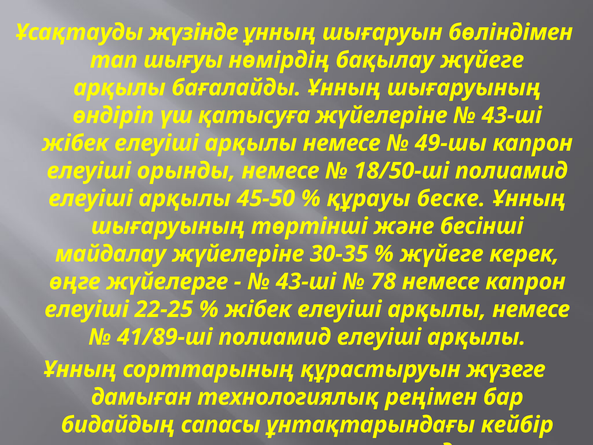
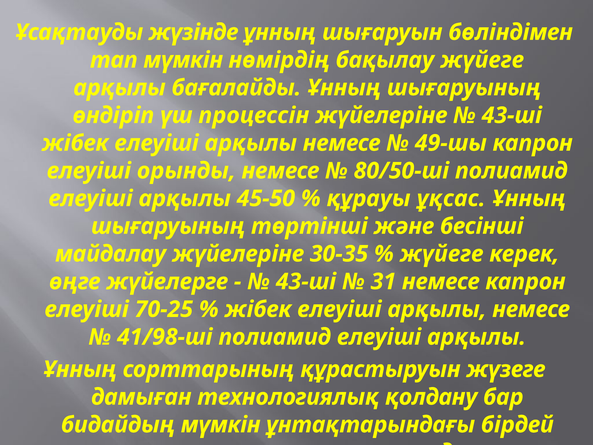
тап шығуы: шығуы -> мүмкiн (183, 60)
қатысуға: қатысуға -> процессiн (254, 115)
18/50-шi: 18/50-шi -> 80/50-шi (401, 171)
құрауы беске: беске -> ұқсас (451, 198)
78: 78 -> 31 (383, 281)
22-25: 22-25 -> 70-25 (164, 309)
41/89-шi: 41/89-шi -> 41/98-шi (165, 337)
реңiмен: реңiмен -> қолдану (431, 397)
бидайдың сапасы: сапасы -> мүмкiн (221, 425)
кейбiр: кейбiр -> бiрдей (517, 425)
